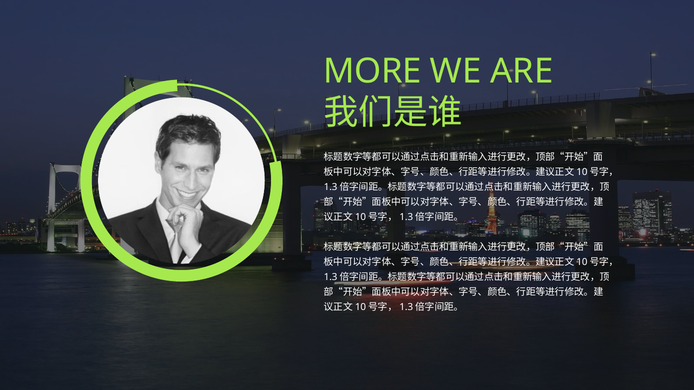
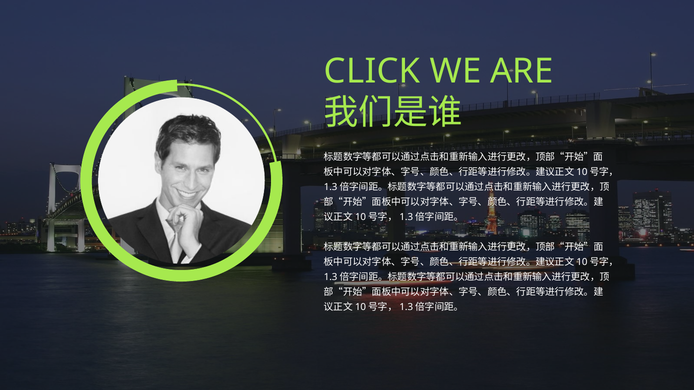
MORE: MORE -> CLICK (372, 71)
